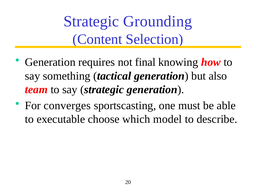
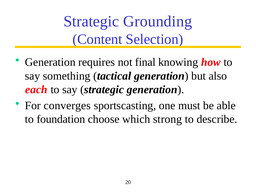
team: team -> each (36, 90)
executable: executable -> foundation (61, 119)
model: model -> strong (168, 119)
